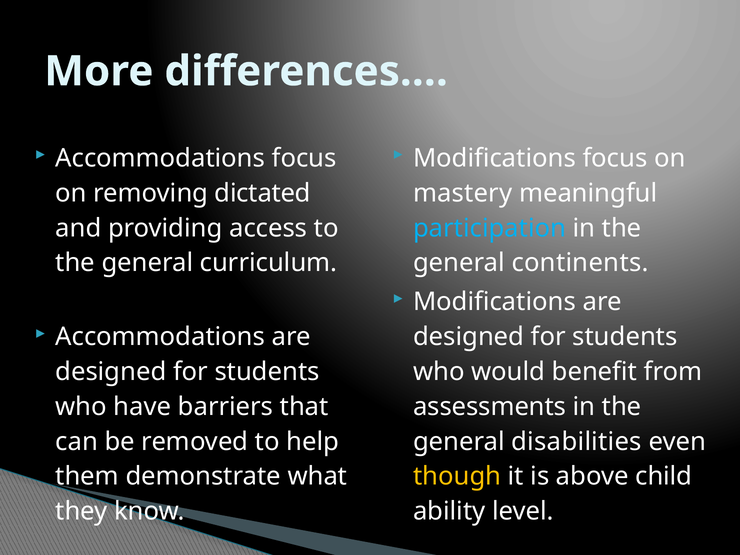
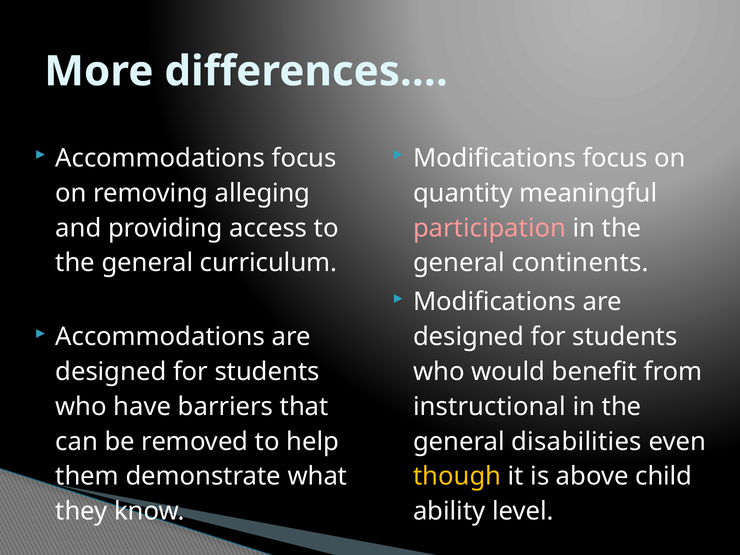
dictated: dictated -> alleging (263, 193)
mastery: mastery -> quantity (463, 193)
participation colour: light blue -> pink (490, 228)
assessments: assessments -> instructional (490, 407)
